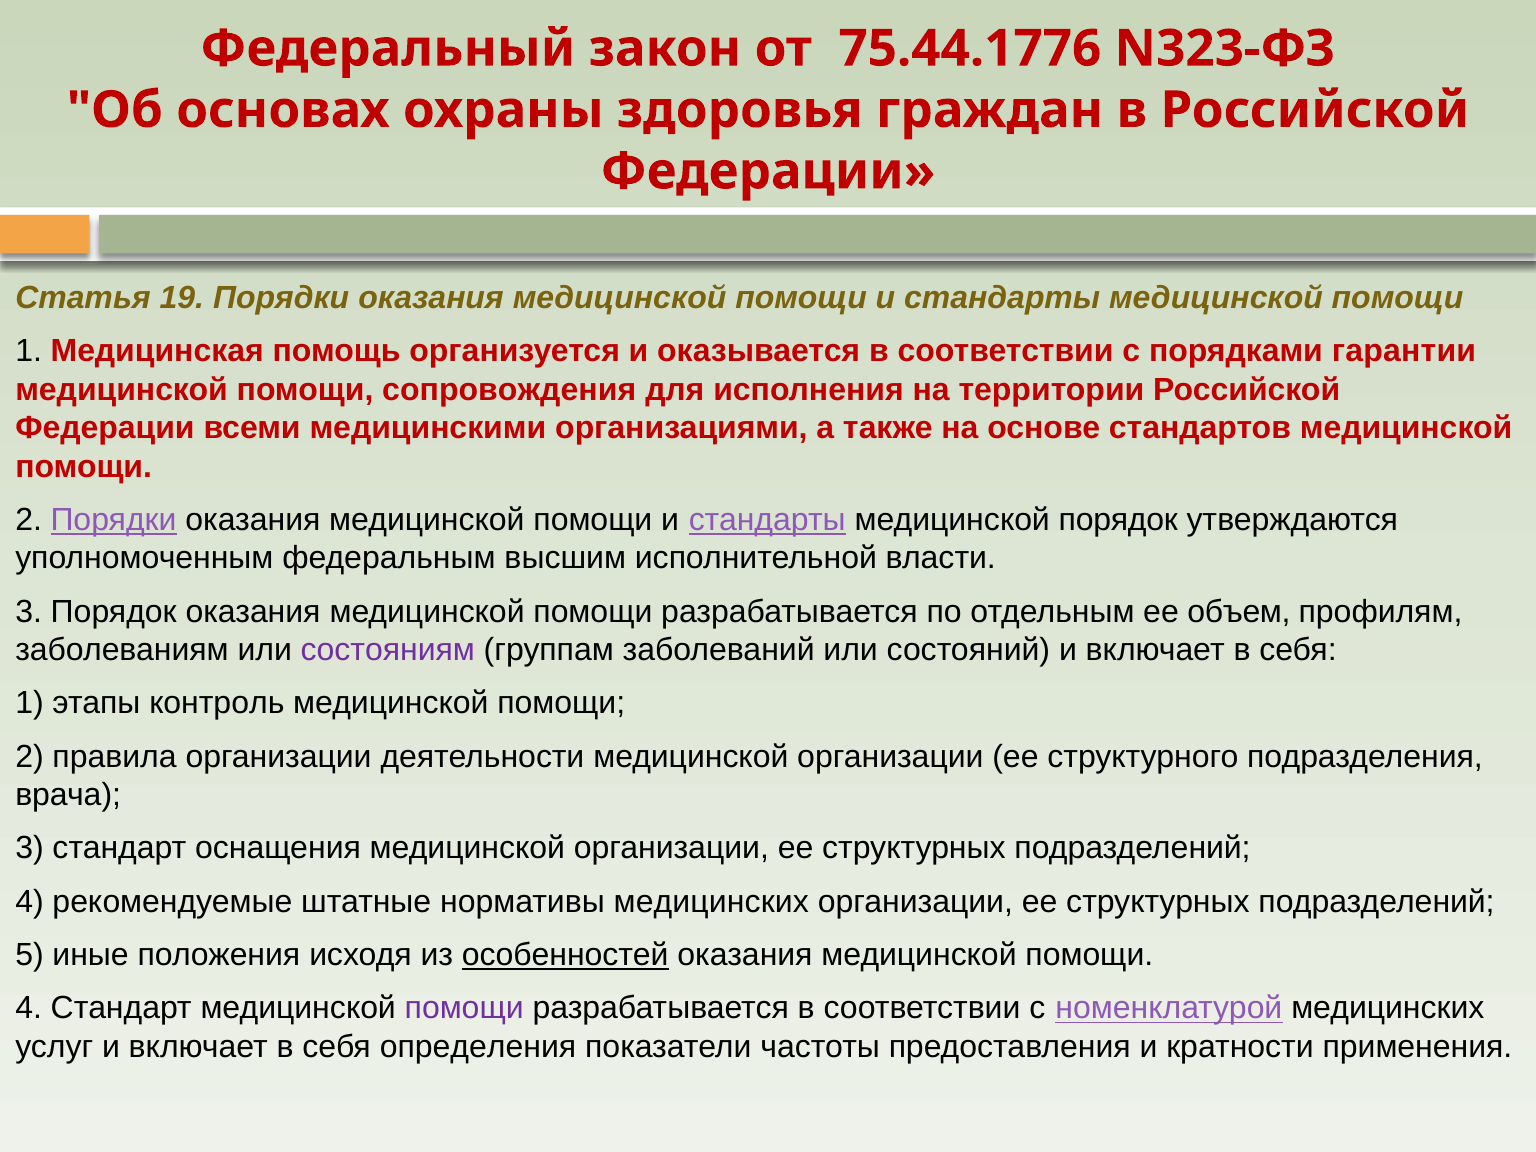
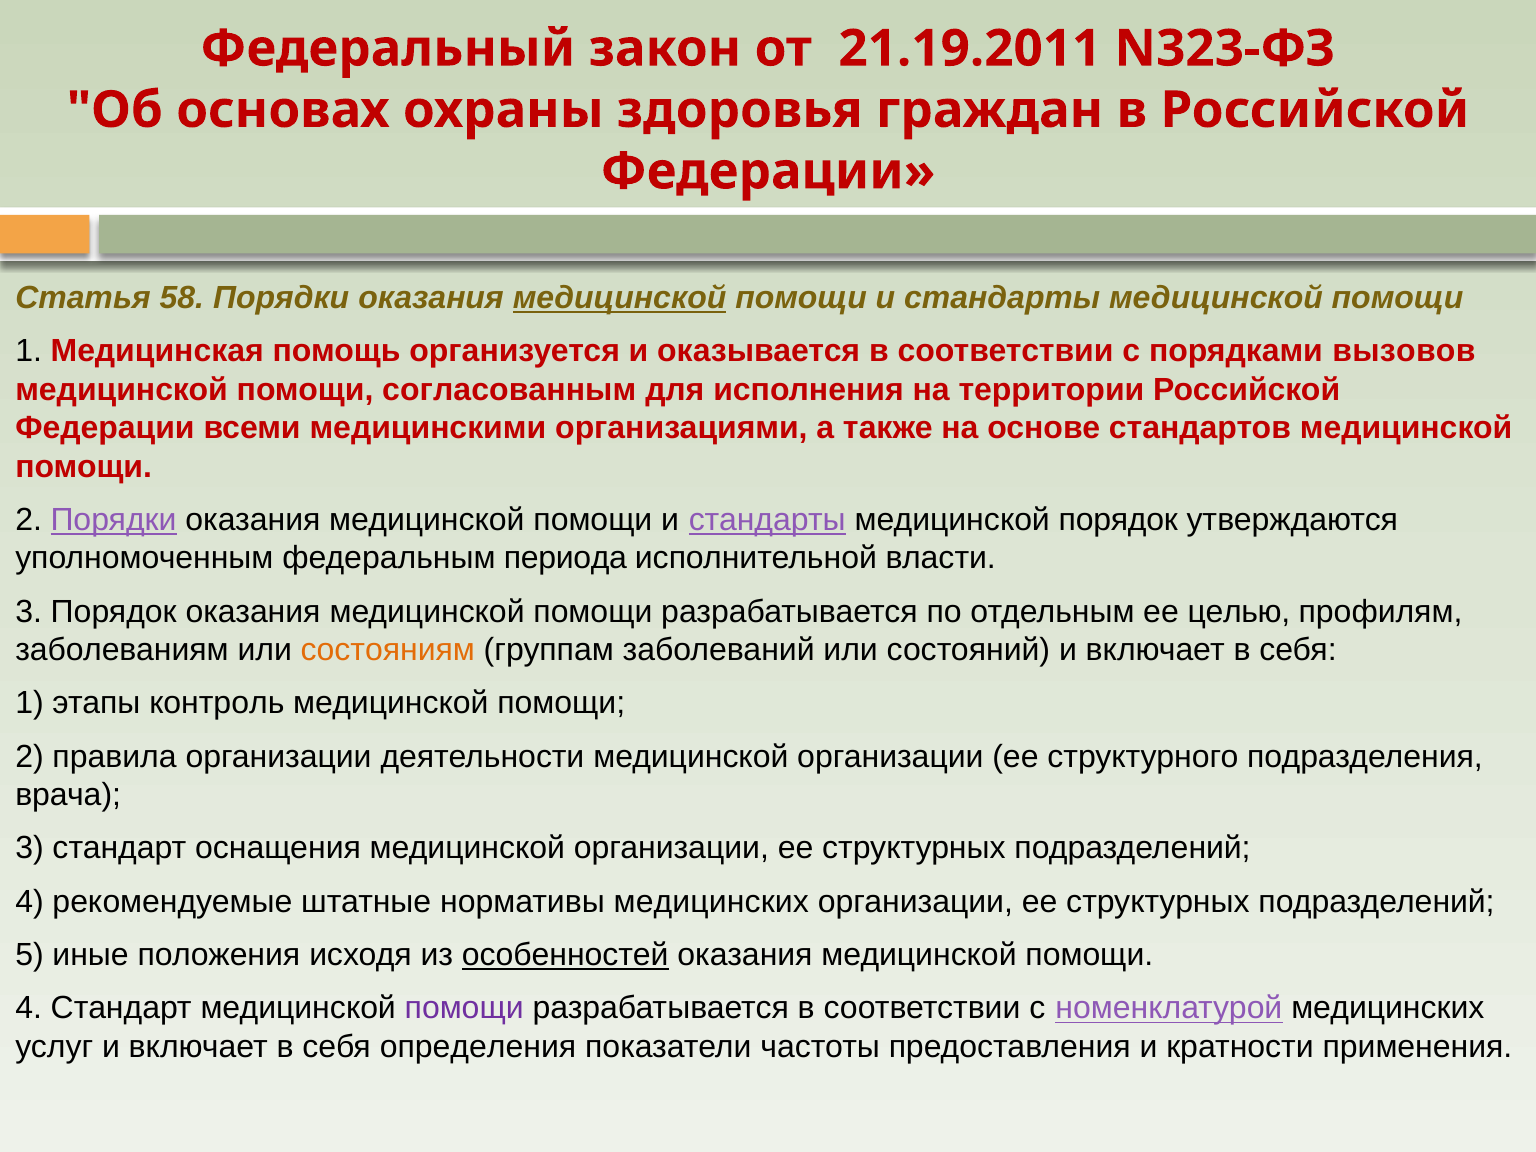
75.44.1776: 75.44.1776 -> 21.19.2011 (970, 49)
19: 19 -> 58 (182, 298)
медицинской underline: none -> present (620, 298)
гарантии: гарантии -> вызовов (1404, 351)
сопровождения: сопровождения -> согласованным (509, 390)
высшим: высшим -> периода (565, 558)
объем: объем -> целью (1239, 612)
состояниям colour: purple -> orange (388, 650)
